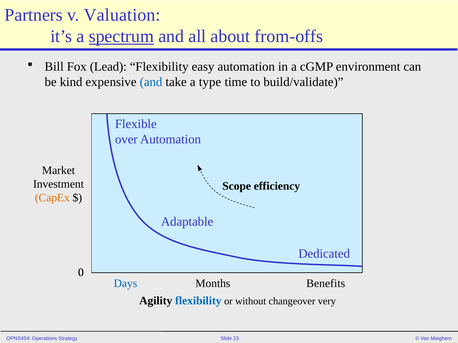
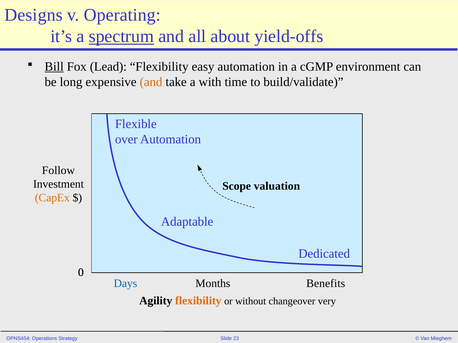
Partners: Partners -> Designs (34, 15)
Valuation: Valuation -> Operating (122, 15)
from-offs: from-offs -> yield-offs (289, 36)
Bill underline: none -> present (54, 67)
kind: kind -> long (71, 82)
and colour: blue -> orange (151, 82)
type: type -> with (210, 82)
Market: Market -> Follow (58, 171)
efficiency: efficiency -> valuation (277, 186)
flexibility colour: blue -> orange (198, 301)
